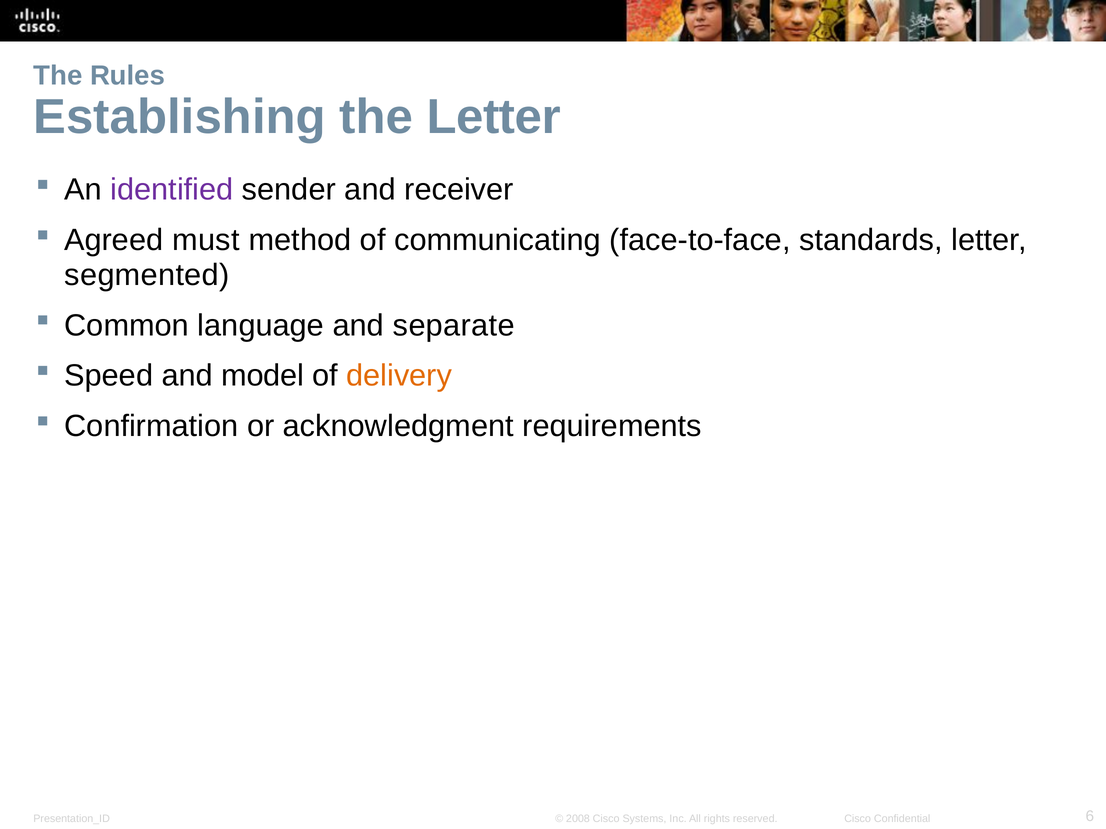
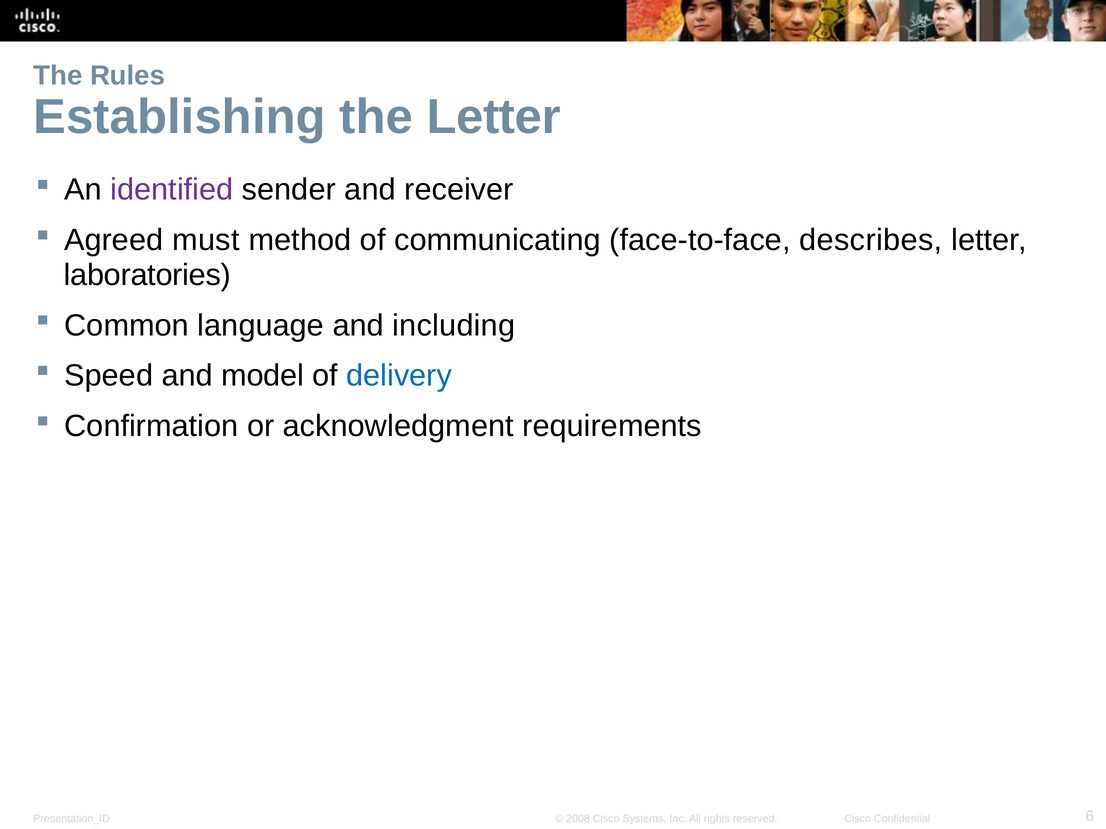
standards: standards -> describes (871, 240)
segmented: segmented -> laboratories (147, 275)
separate: separate -> including (454, 326)
delivery colour: orange -> blue (399, 376)
